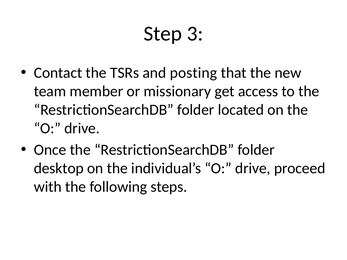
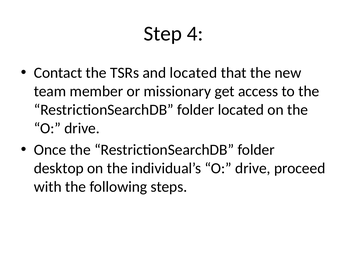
3: 3 -> 4 (195, 34)
and posting: posting -> located (193, 73)
